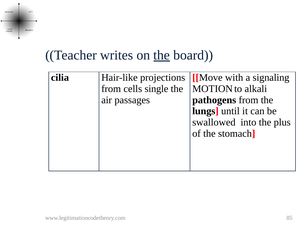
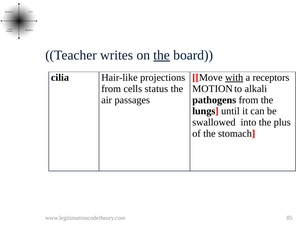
with underline: none -> present (234, 78)
signaling: signaling -> receptors (271, 78)
single: single -> status (156, 89)
